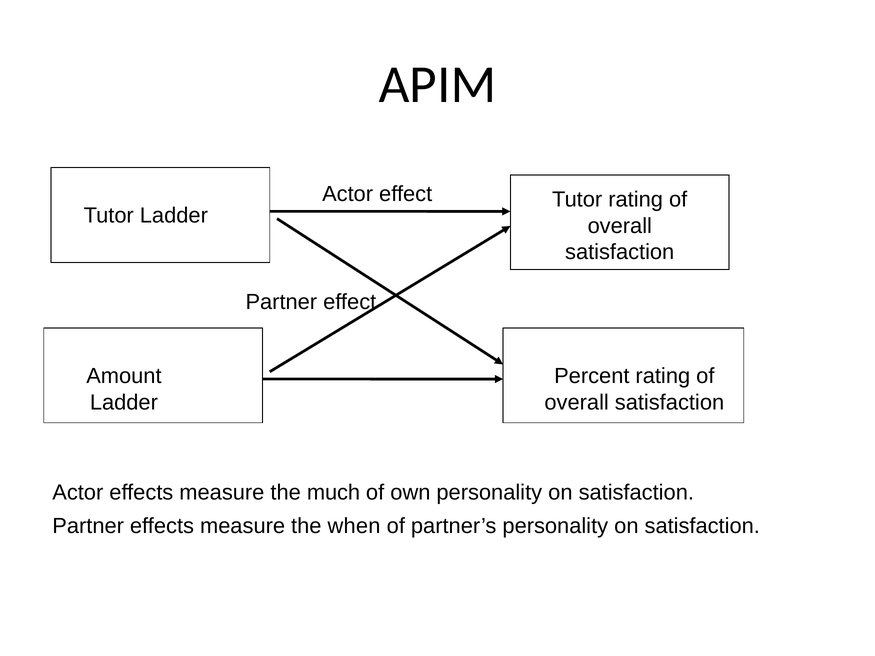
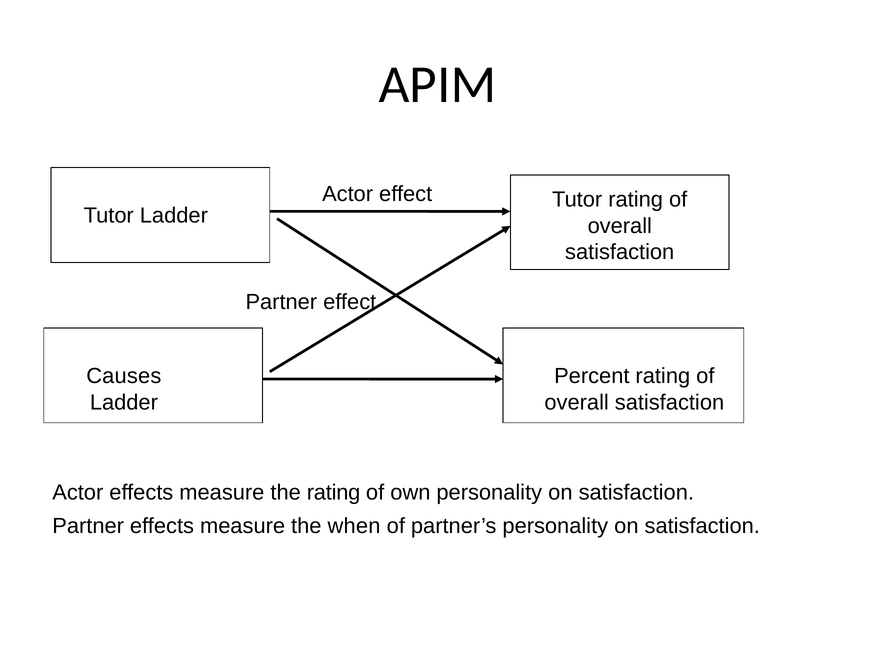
Amount: Amount -> Causes (124, 376)
the much: much -> rating (334, 493)
